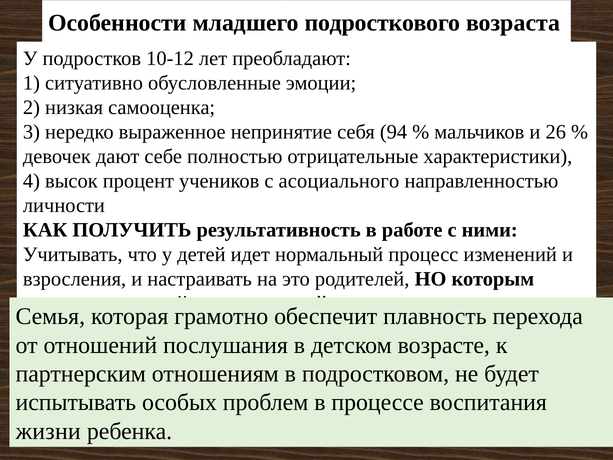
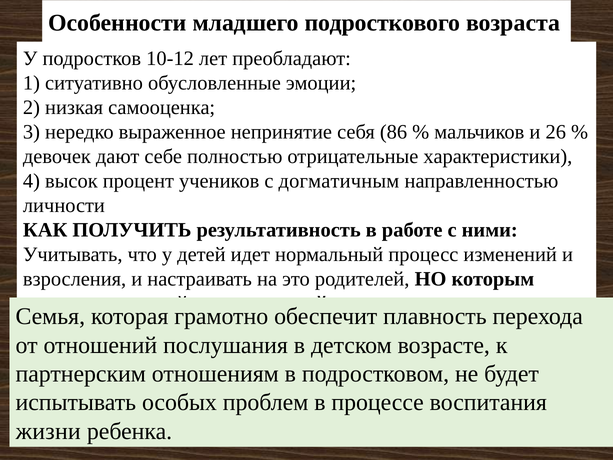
94: 94 -> 86 (394, 132)
асоциального: асоциального -> догматичным (339, 181)
